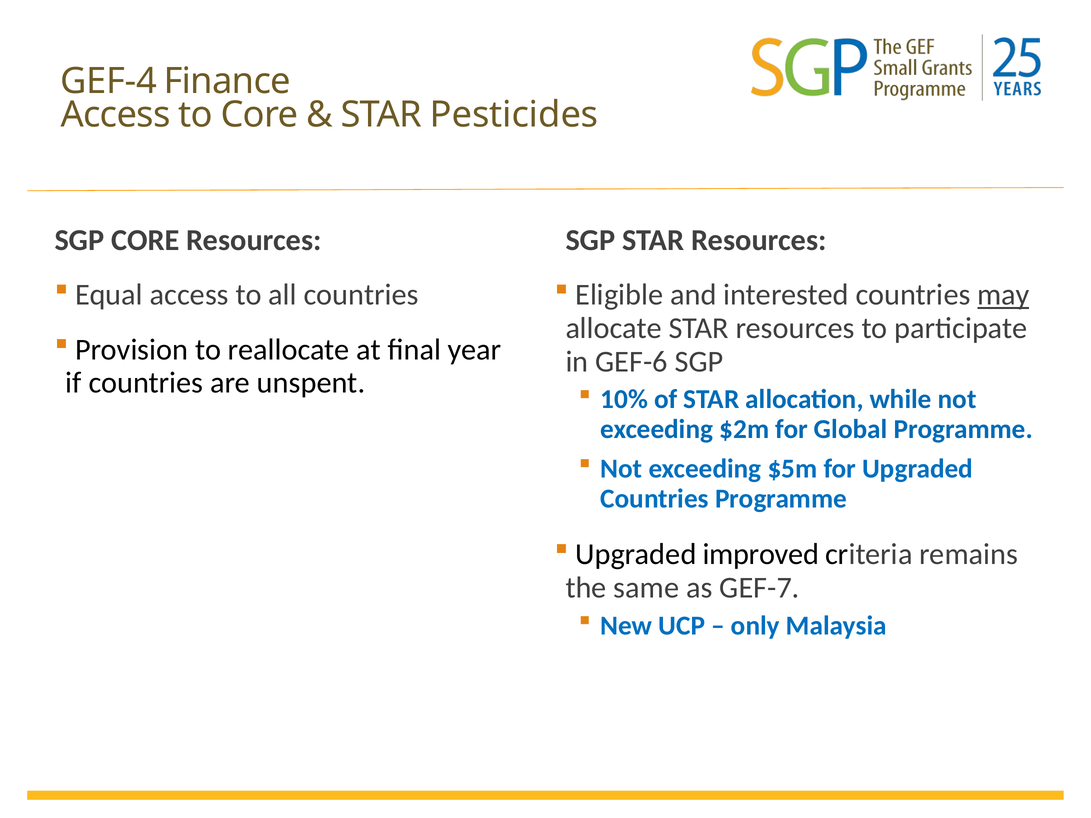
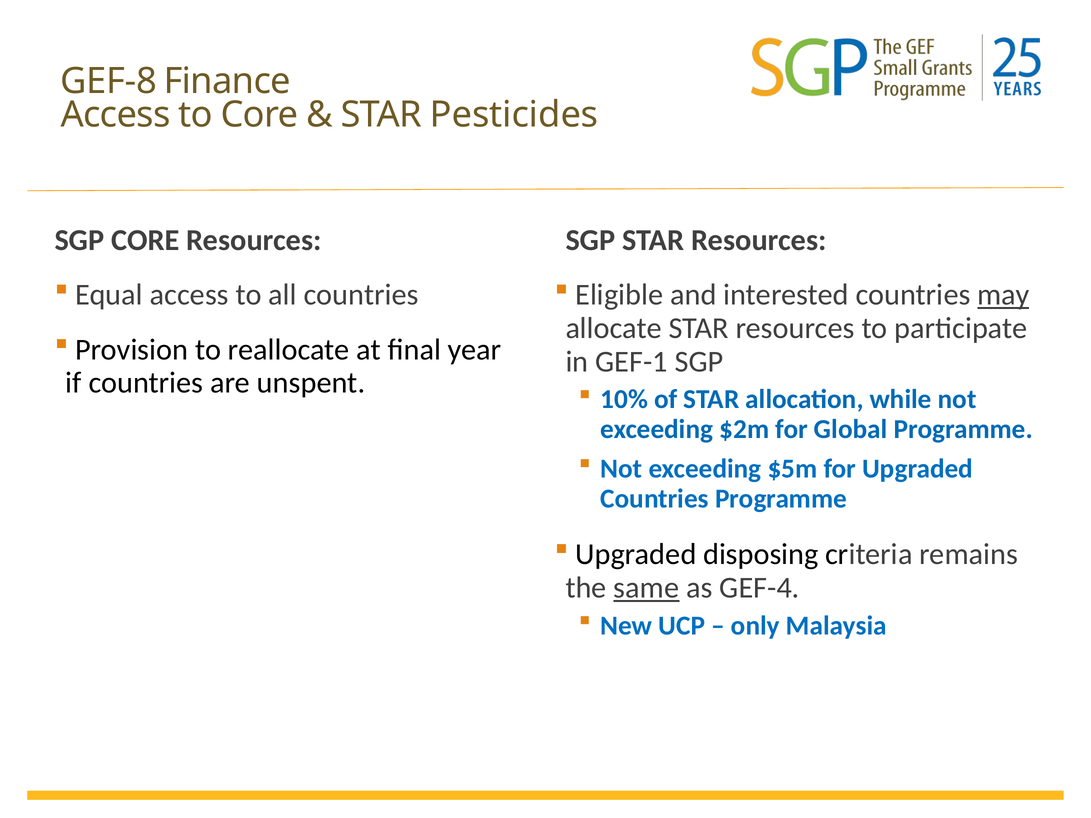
GEF-4: GEF-4 -> GEF-8 (109, 81)
GEF-6: GEF-6 -> GEF-1 (631, 362)
improved: improved -> disposing (761, 555)
same underline: none -> present (646, 588)
GEF-7: GEF-7 -> GEF-4 (759, 588)
